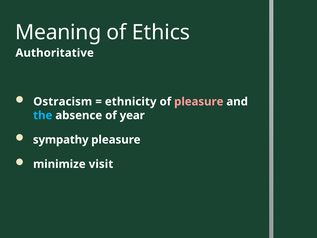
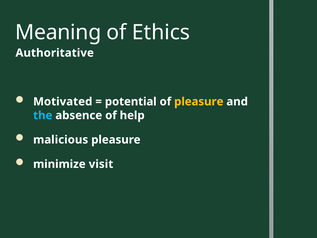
Ostracism: Ostracism -> Motivated (63, 102)
ethnicity: ethnicity -> potential (131, 102)
pleasure colour: pink -> yellow (199, 102)
year: year -> help (132, 115)
sympathy: sympathy -> malicious (61, 140)
